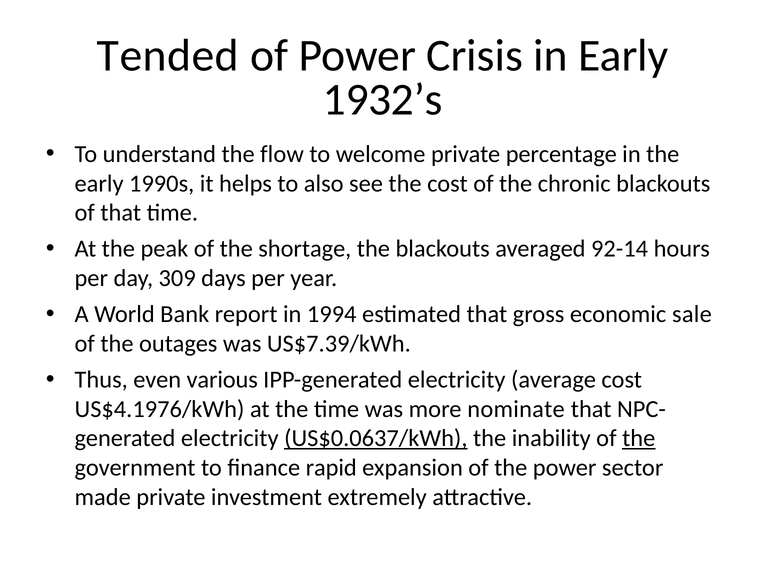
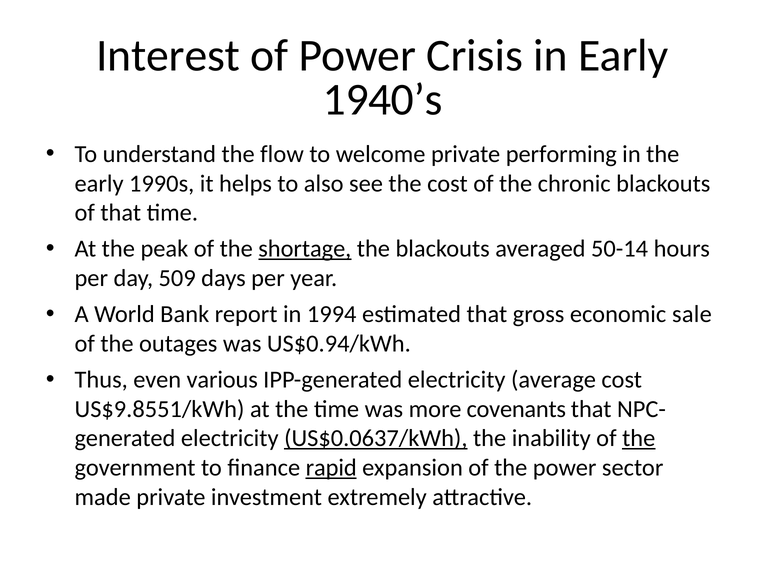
Tended: Tended -> Interest (168, 56)
1932’s: 1932’s -> 1940’s (383, 100)
percentage: percentage -> performing (561, 154)
shortage underline: none -> present (305, 249)
92-14: 92-14 -> 50-14 (620, 249)
309: 309 -> 509 (177, 278)
US$7.39/kWh: US$7.39/kWh -> US$0.94/kWh (339, 344)
US$4.1976/kWh: US$4.1976/kWh -> US$9.8551/kWh (160, 409)
nominate: nominate -> covenants (516, 409)
rapid underline: none -> present (331, 468)
